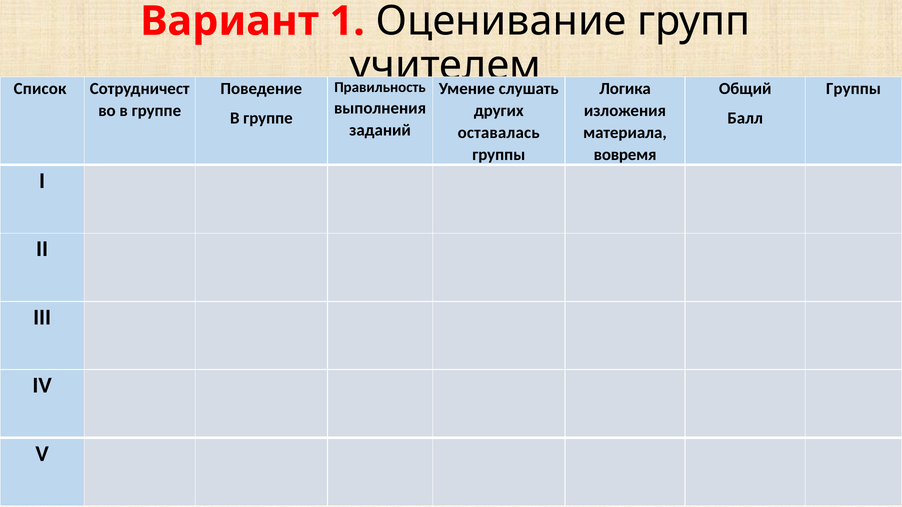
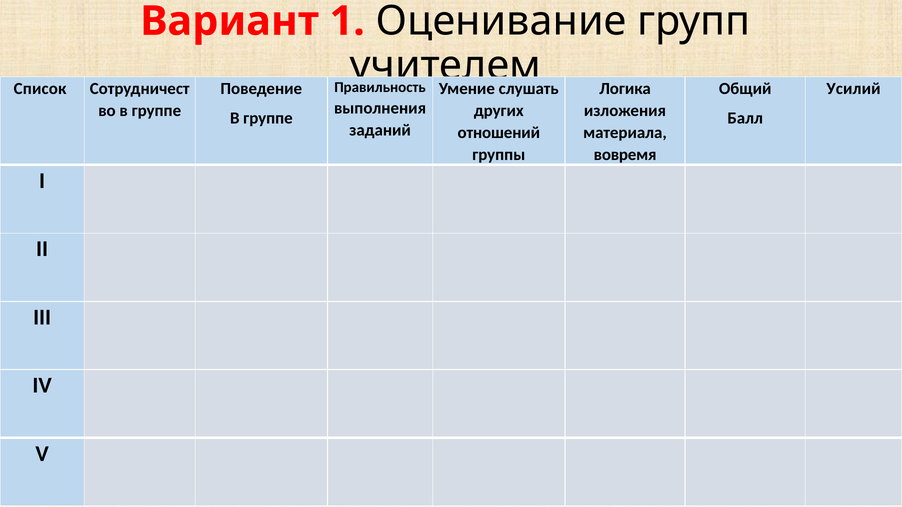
Группы: Группы -> Усилий (854, 89)
оставалась: оставалась -> отношений (499, 133)
